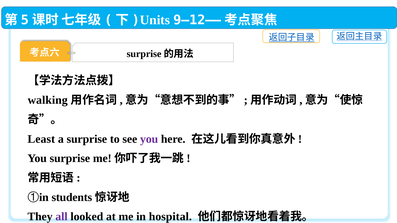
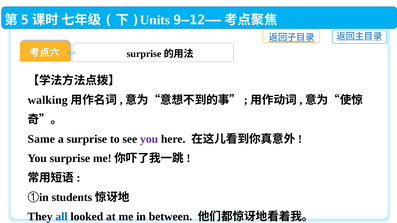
Least: Least -> Same (41, 139)
all colour: purple -> blue (62, 217)
hospital: hospital -> between (170, 217)
